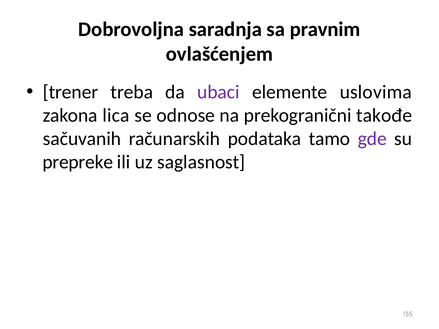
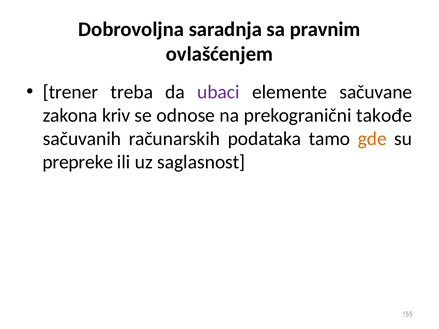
uslovima: uslovima -> sačuvane (376, 92)
lica: lica -> kriv (116, 116)
gde colour: purple -> orange (372, 139)
